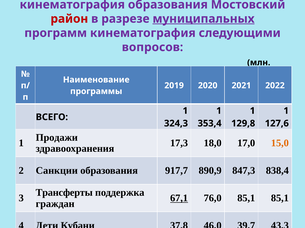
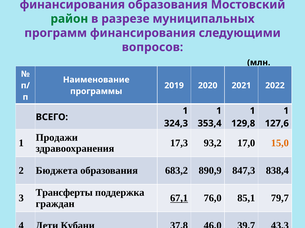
кинематография: кинематография -> финансирования (72, 5)
район colour: red -> green (69, 19)
муниципальных underline: present -> none (204, 19)
программ кинематография: кинематография -> финансирования (143, 33)
18,0: 18,0 -> 93,2 (213, 143)
2 Санкции: Санкции -> Бюджета (57, 171)
917,7: 917,7 -> 683,2 (177, 171)
85,1 85,1: 85,1 -> 79,7 (280, 199)
